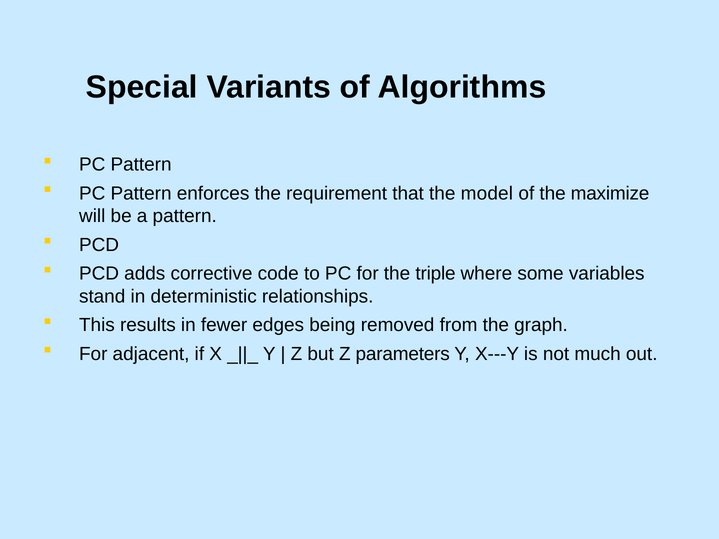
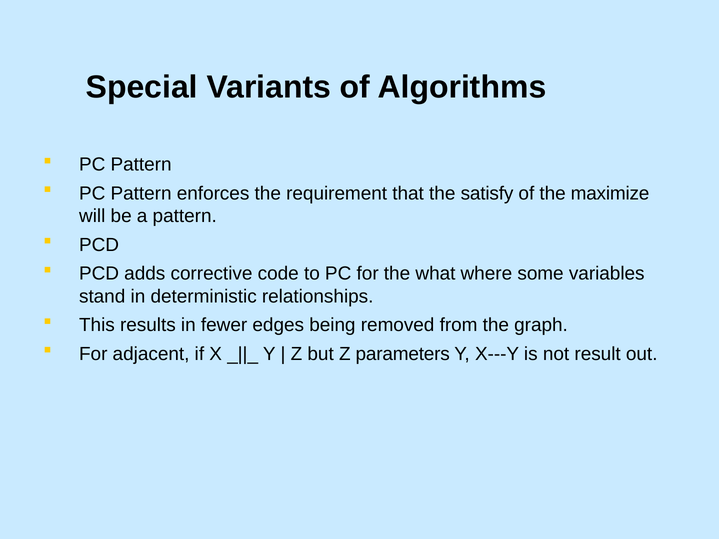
model: model -> satisfy (487, 193)
triple: triple -> what (435, 274)
much: much -> result (598, 354)
